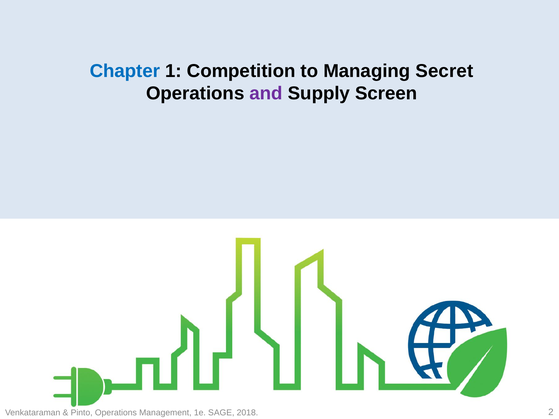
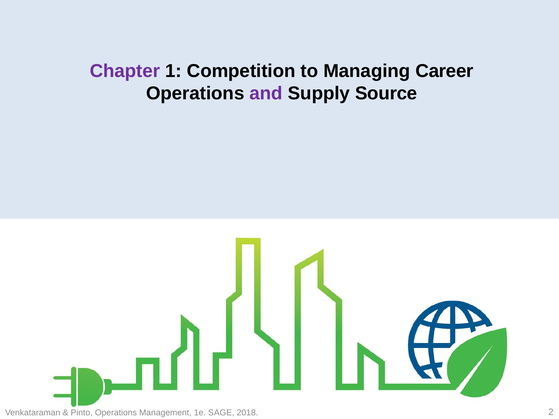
Chapter colour: blue -> purple (125, 71)
Secret: Secret -> Career (445, 71)
Screen: Screen -> Source (386, 94)
